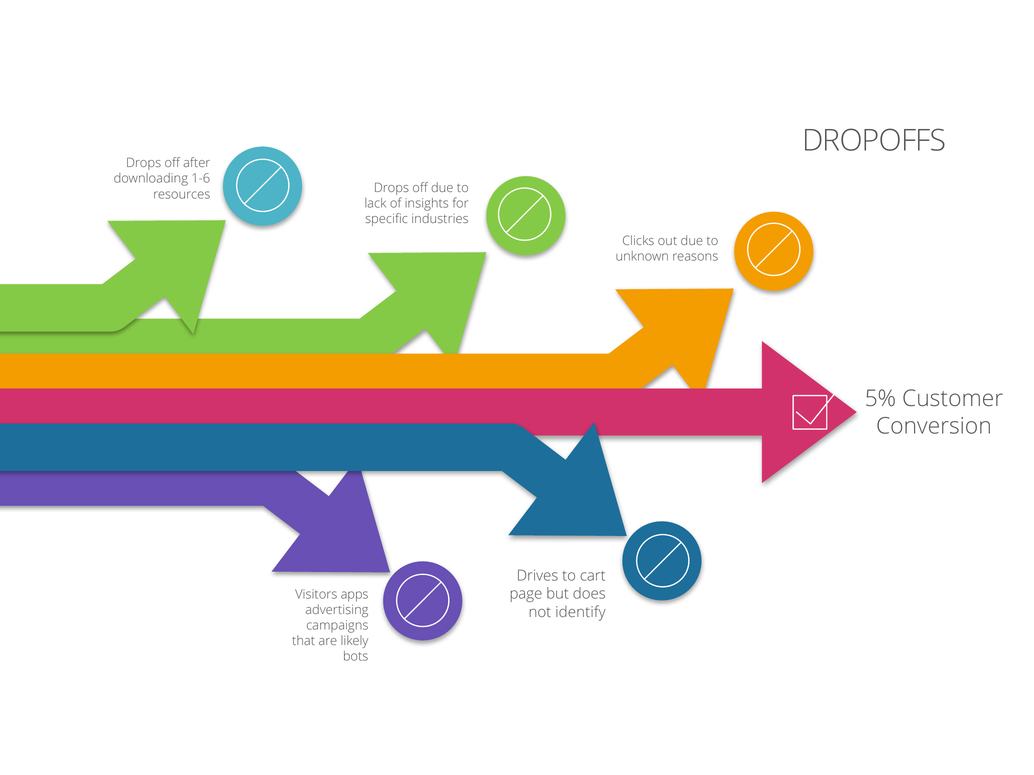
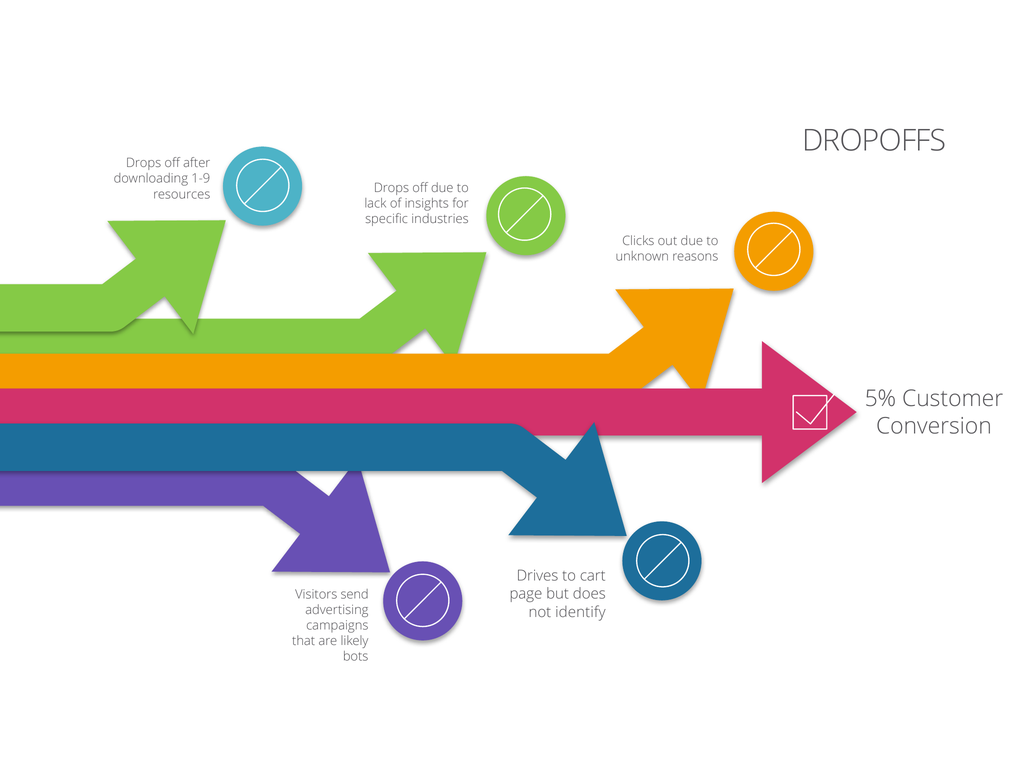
1-6: 1-6 -> 1-9 (201, 179)
apps: apps -> send (355, 595)
